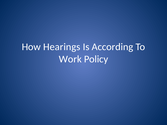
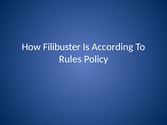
Hearings: Hearings -> Filibuster (62, 47)
Work: Work -> Rules (70, 59)
